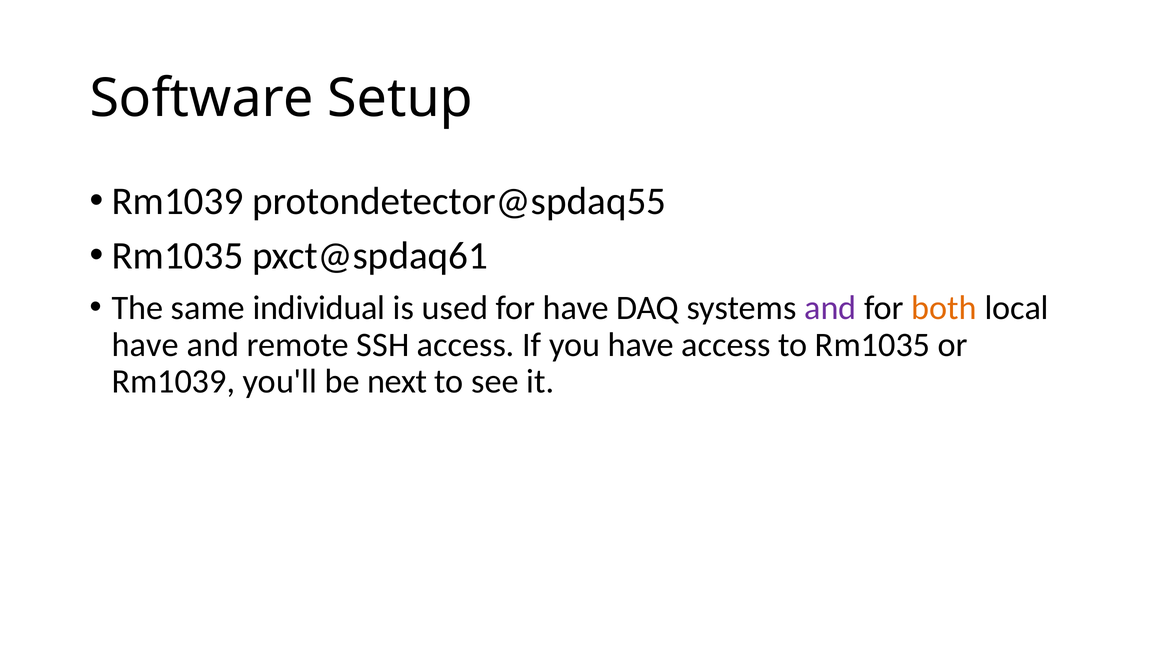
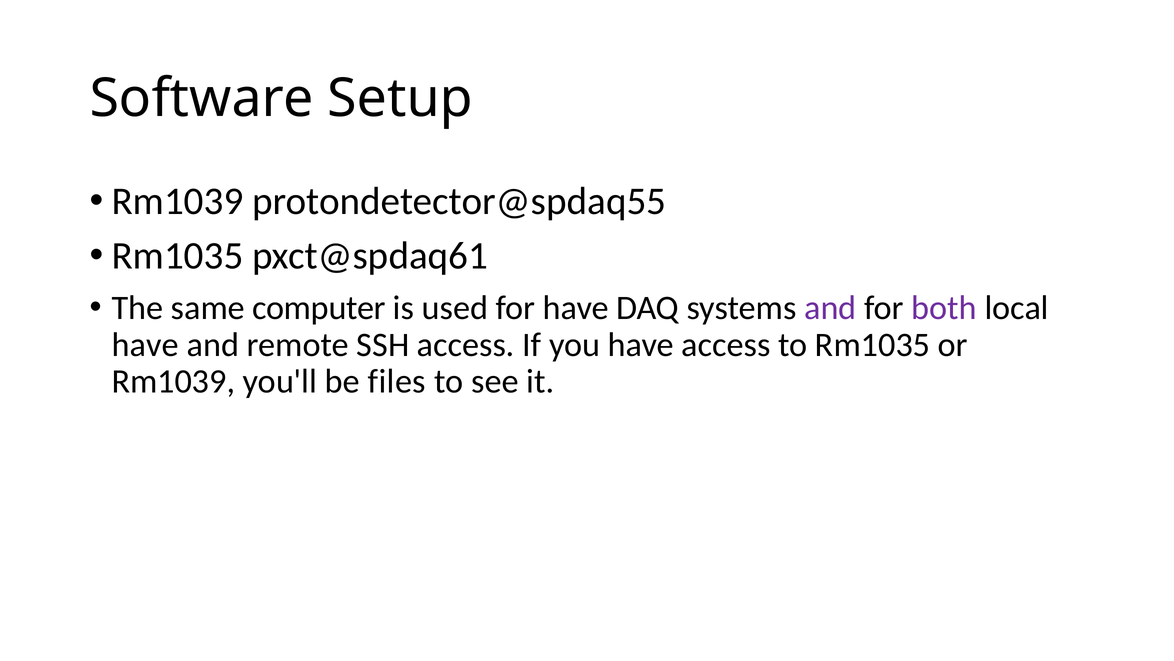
individual: individual -> computer (319, 307)
both colour: orange -> purple (944, 307)
next: next -> files (397, 381)
